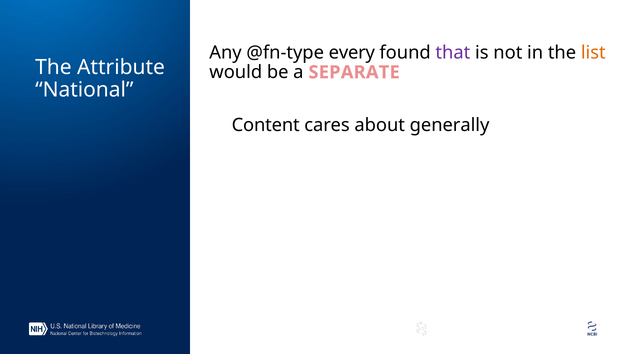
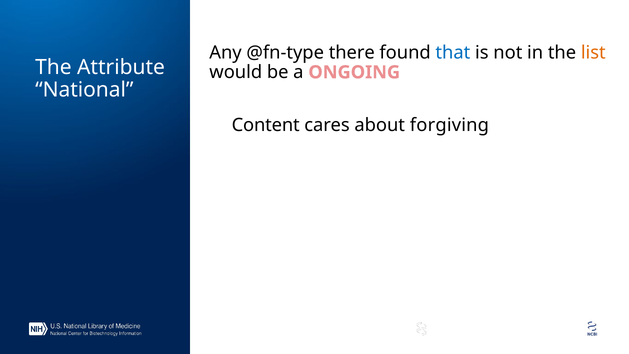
every: every -> there (352, 52)
that colour: purple -> blue (453, 52)
SEPARATE: SEPARATE -> ONGOING (354, 72)
generally: generally -> forgiving (449, 125)
